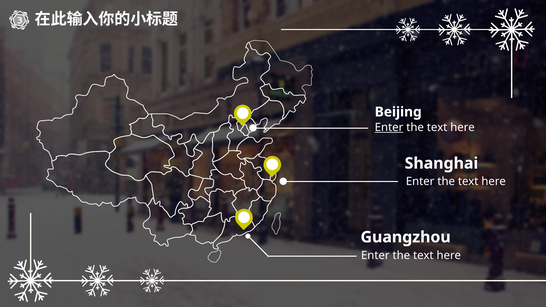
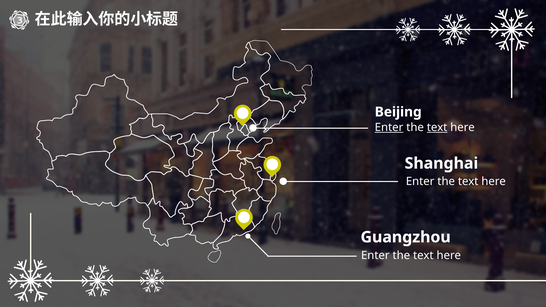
text underline: none -> present (437, 127)
